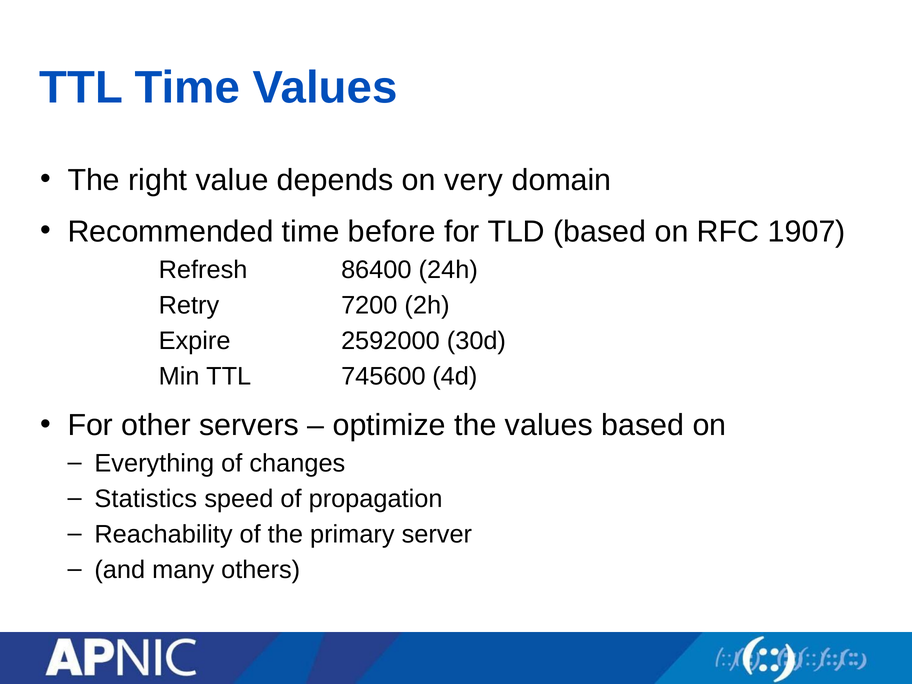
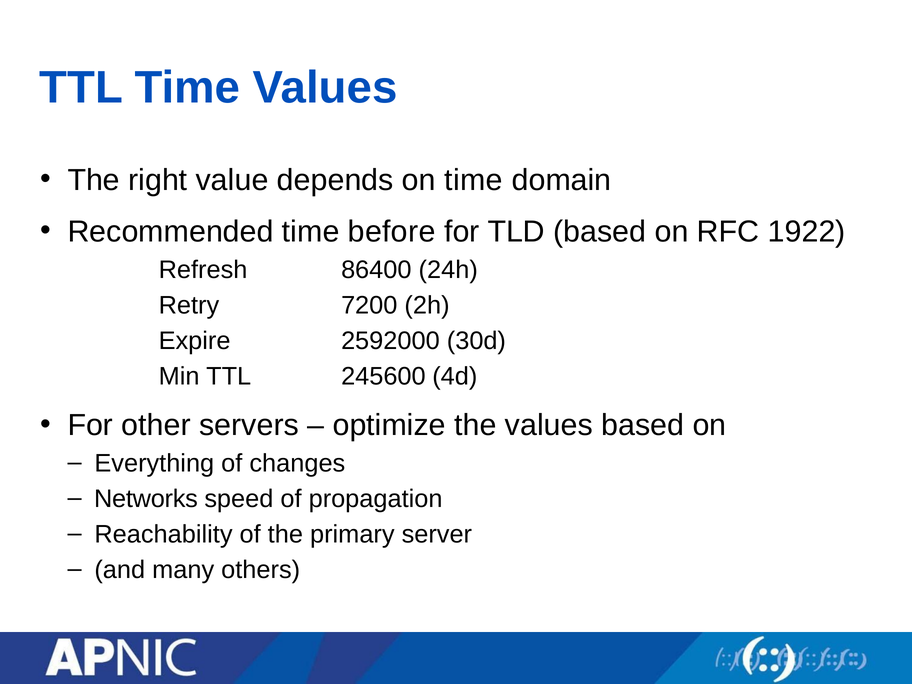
on very: very -> time (474, 180)
1907: 1907 -> 1922 (807, 232)
745600: 745600 -> 245600 (383, 376)
Statistics: Statistics -> Networks (146, 499)
